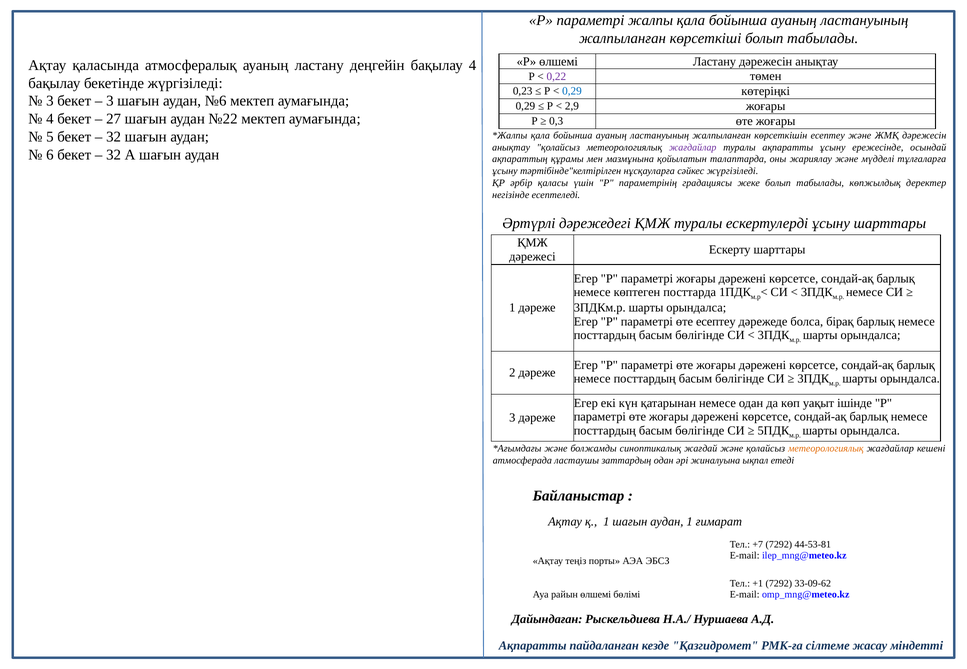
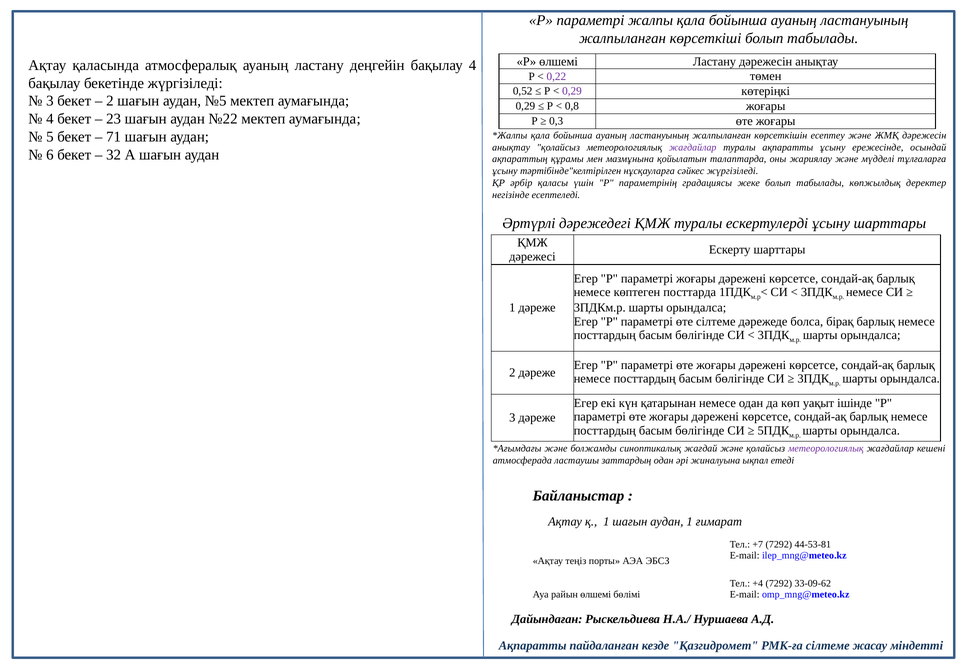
0,23: 0,23 -> 0,52 (523, 91)
0,29 colour: blue -> purple (572, 91)
3: 3 -> 2 (110, 101)
№6: №6 -> №5 (216, 101)
2,9: 2,9 -> 0,8 (572, 106)
27: 27 -> 23 (114, 119)
32: 32 -> 71 (114, 137)
өте есептеу: есептеу -> сілтеме (716, 322)
метеорологиялық colour: orange -> purple (826, 449)
+1: +1 -> +4 (758, 584)
